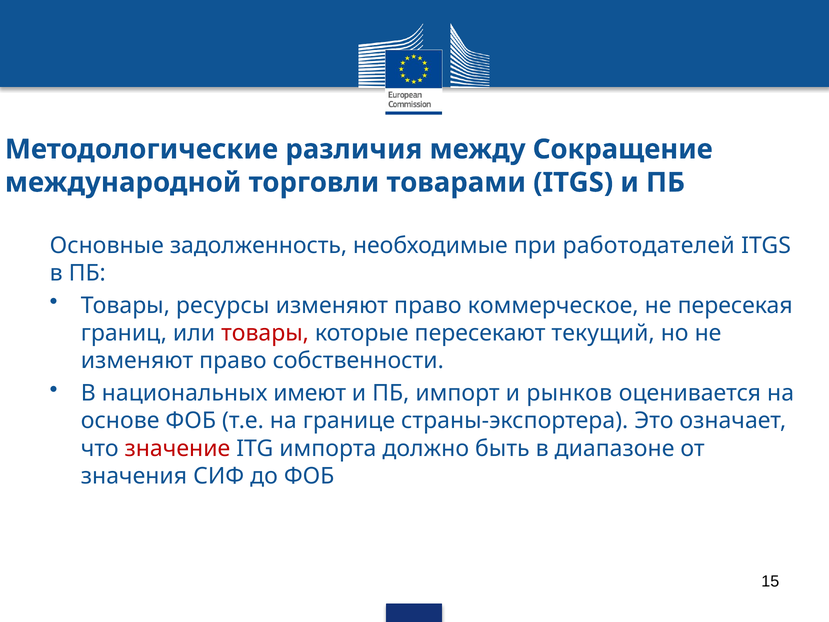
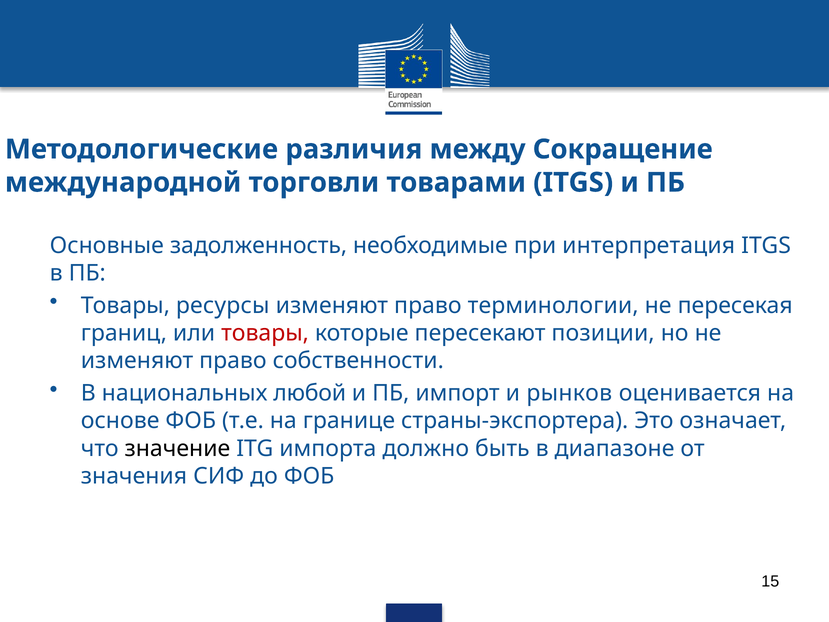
работодателей: работодателей -> интерпретация (649, 246)
коммерческое: коммерческое -> терминологии (553, 305)
текущий: текущий -> позиции (603, 333)
имеют: имеют -> любой (310, 393)
значение colour: red -> black (177, 448)
